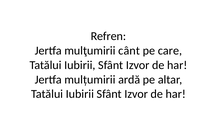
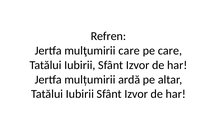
mulţumirii cânt: cânt -> care (129, 51)
